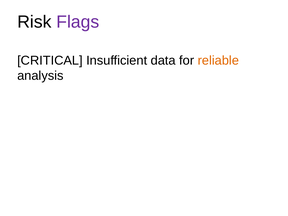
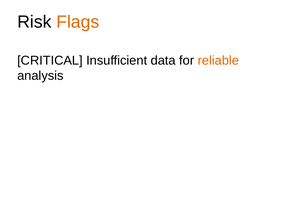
Flags colour: purple -> orange (78, 22)
